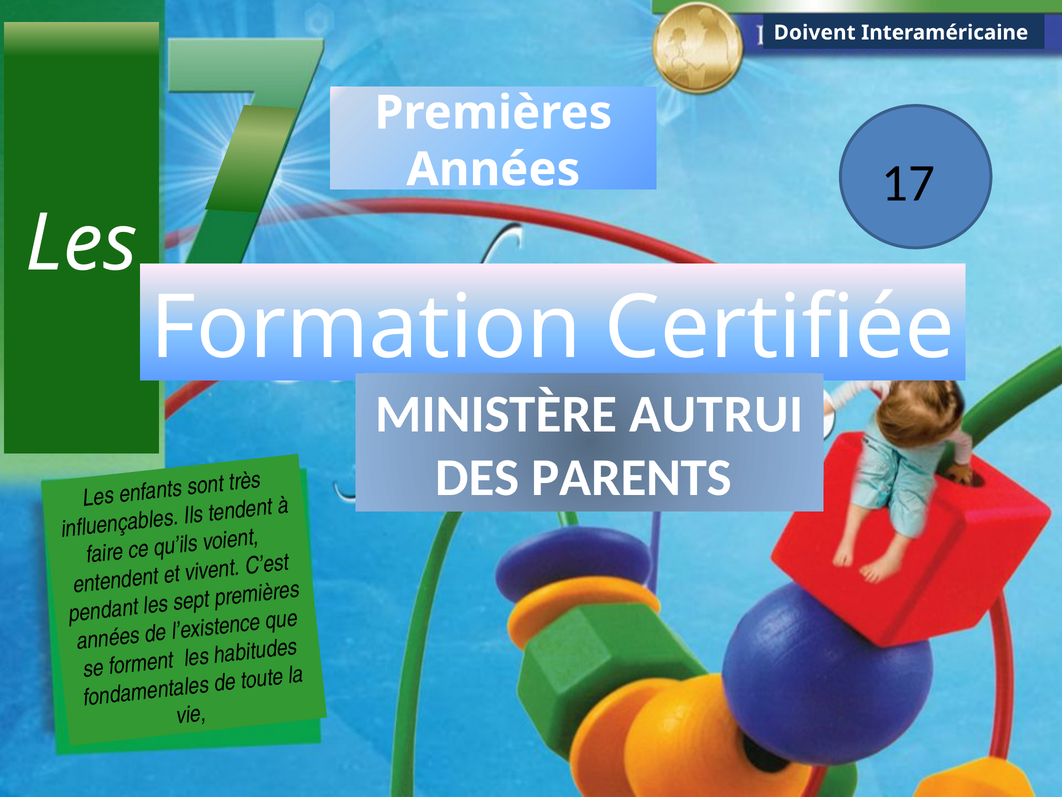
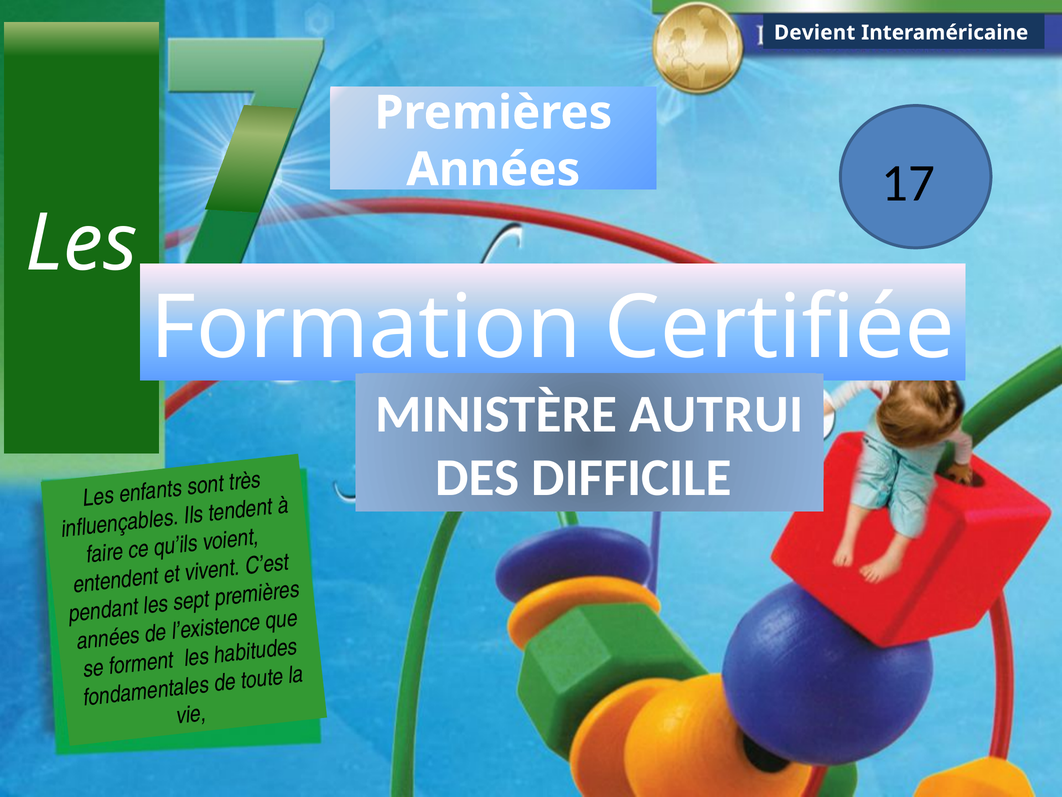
Doivent: Doivent -> Devient (815, 33)
PARENTS: PARENTS -> DIFFICILE (631, 478)
